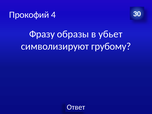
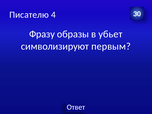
Прокофий: Прокофий -> Писателю (29, 15)
грубому: грубому -> первым (111, 46)
